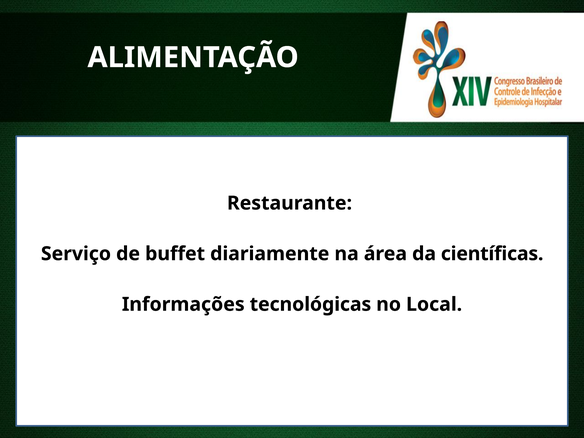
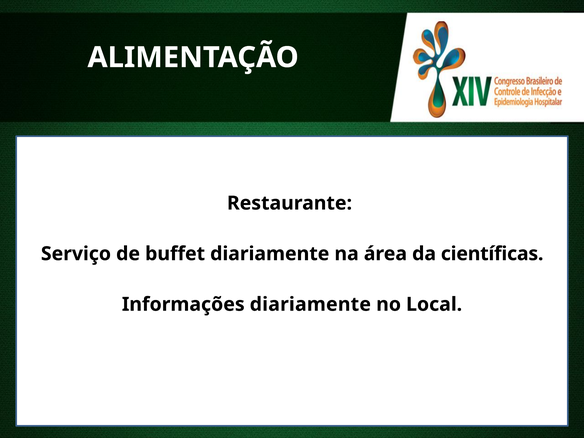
Informações tecnológicas: tecnológicas -> diariamente (310, 304)
